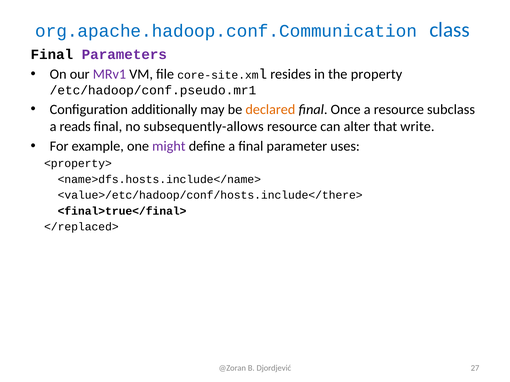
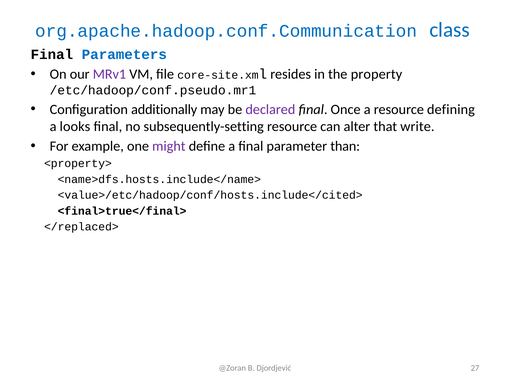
Parameters colour: purple -> blue (124, 55)
declared colour: orange -> purple (270, 110)
subclass: subclass -> defining (451, 110)
reads: reads -> looks (75, 127)
subsequently-allows: subsequently-allows -> subsequently-setting (204, 127)
uses: uses -> than (345, 146)
<value>/etc/hadoop/conf/hosts.include</there>: <value>/etc/hadoop/conf/hosts.include</there> -> <value>/etc/hadoop/conf/hosts.include</cited> (210, 195)
